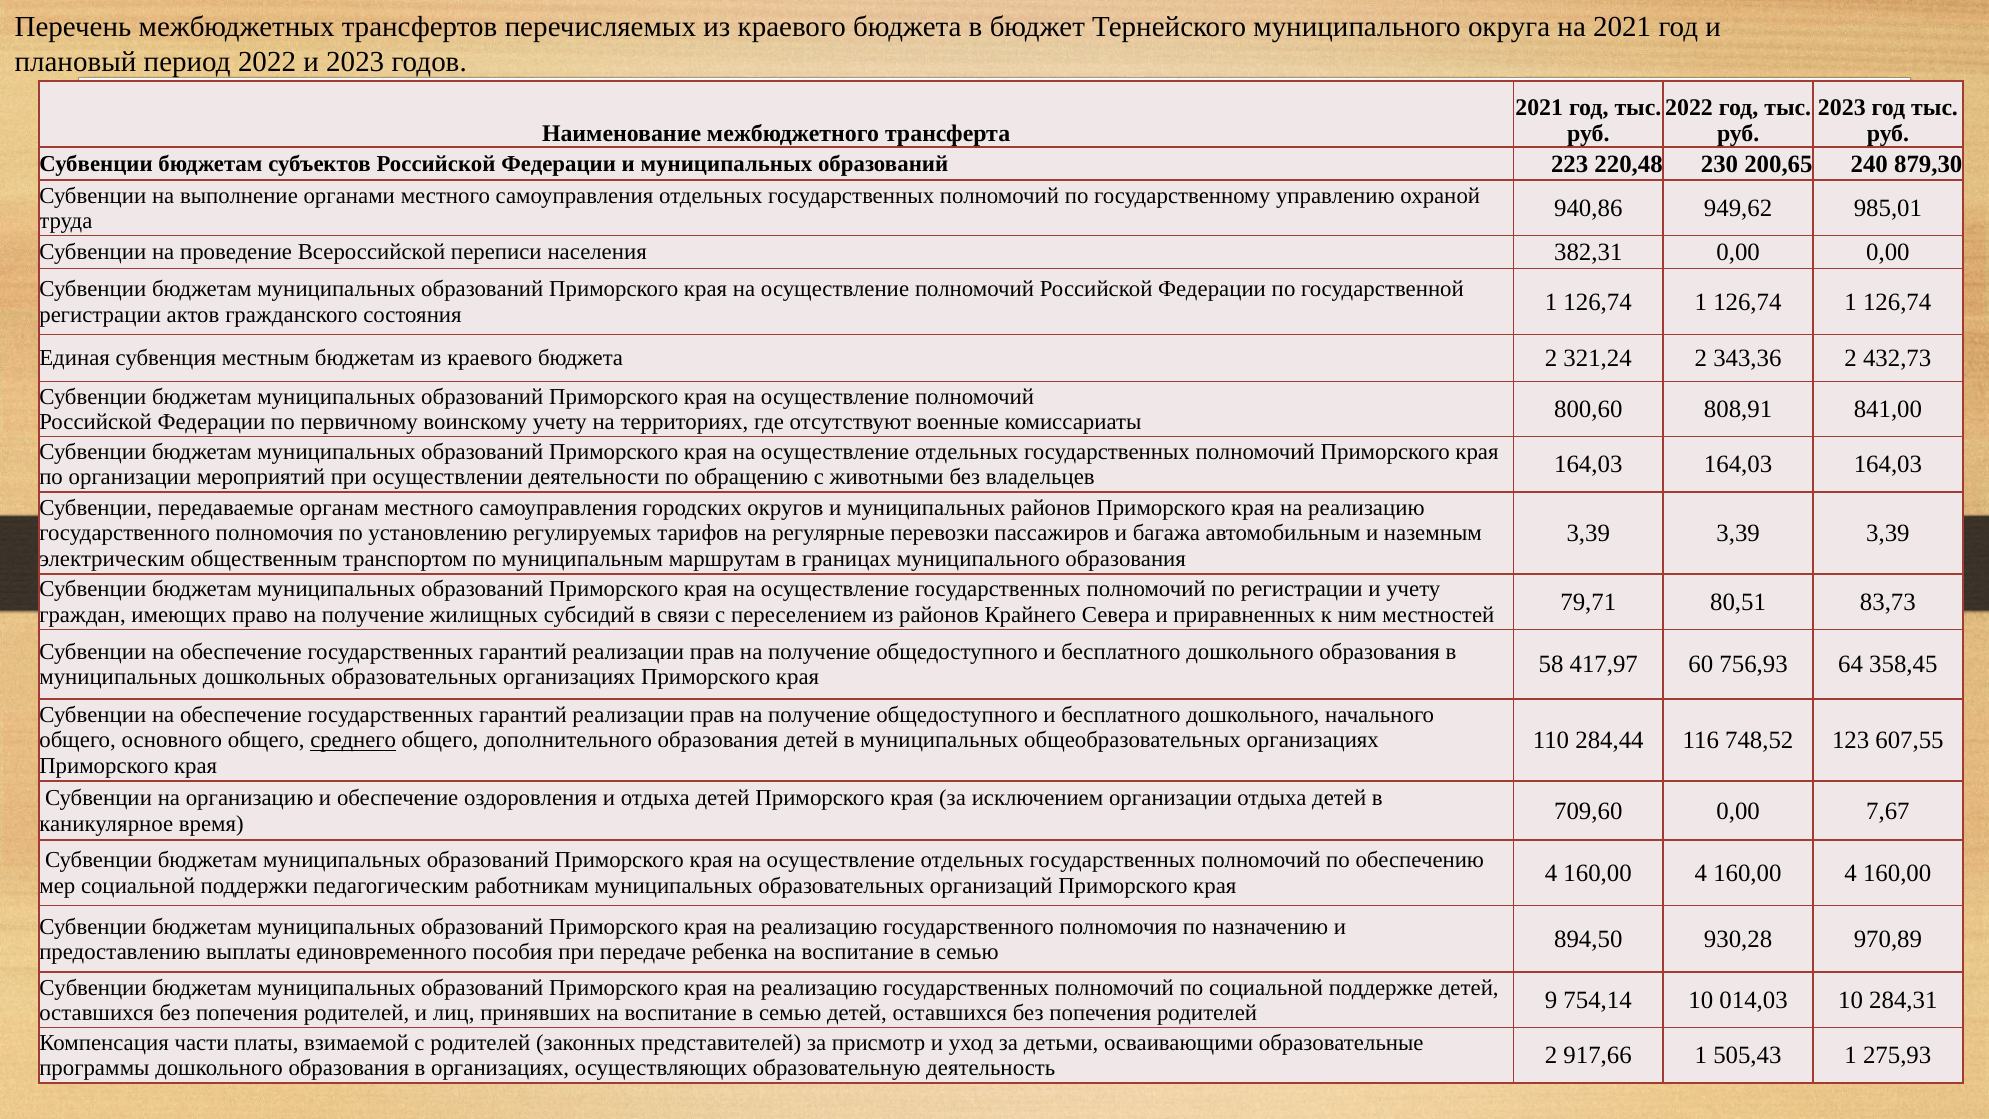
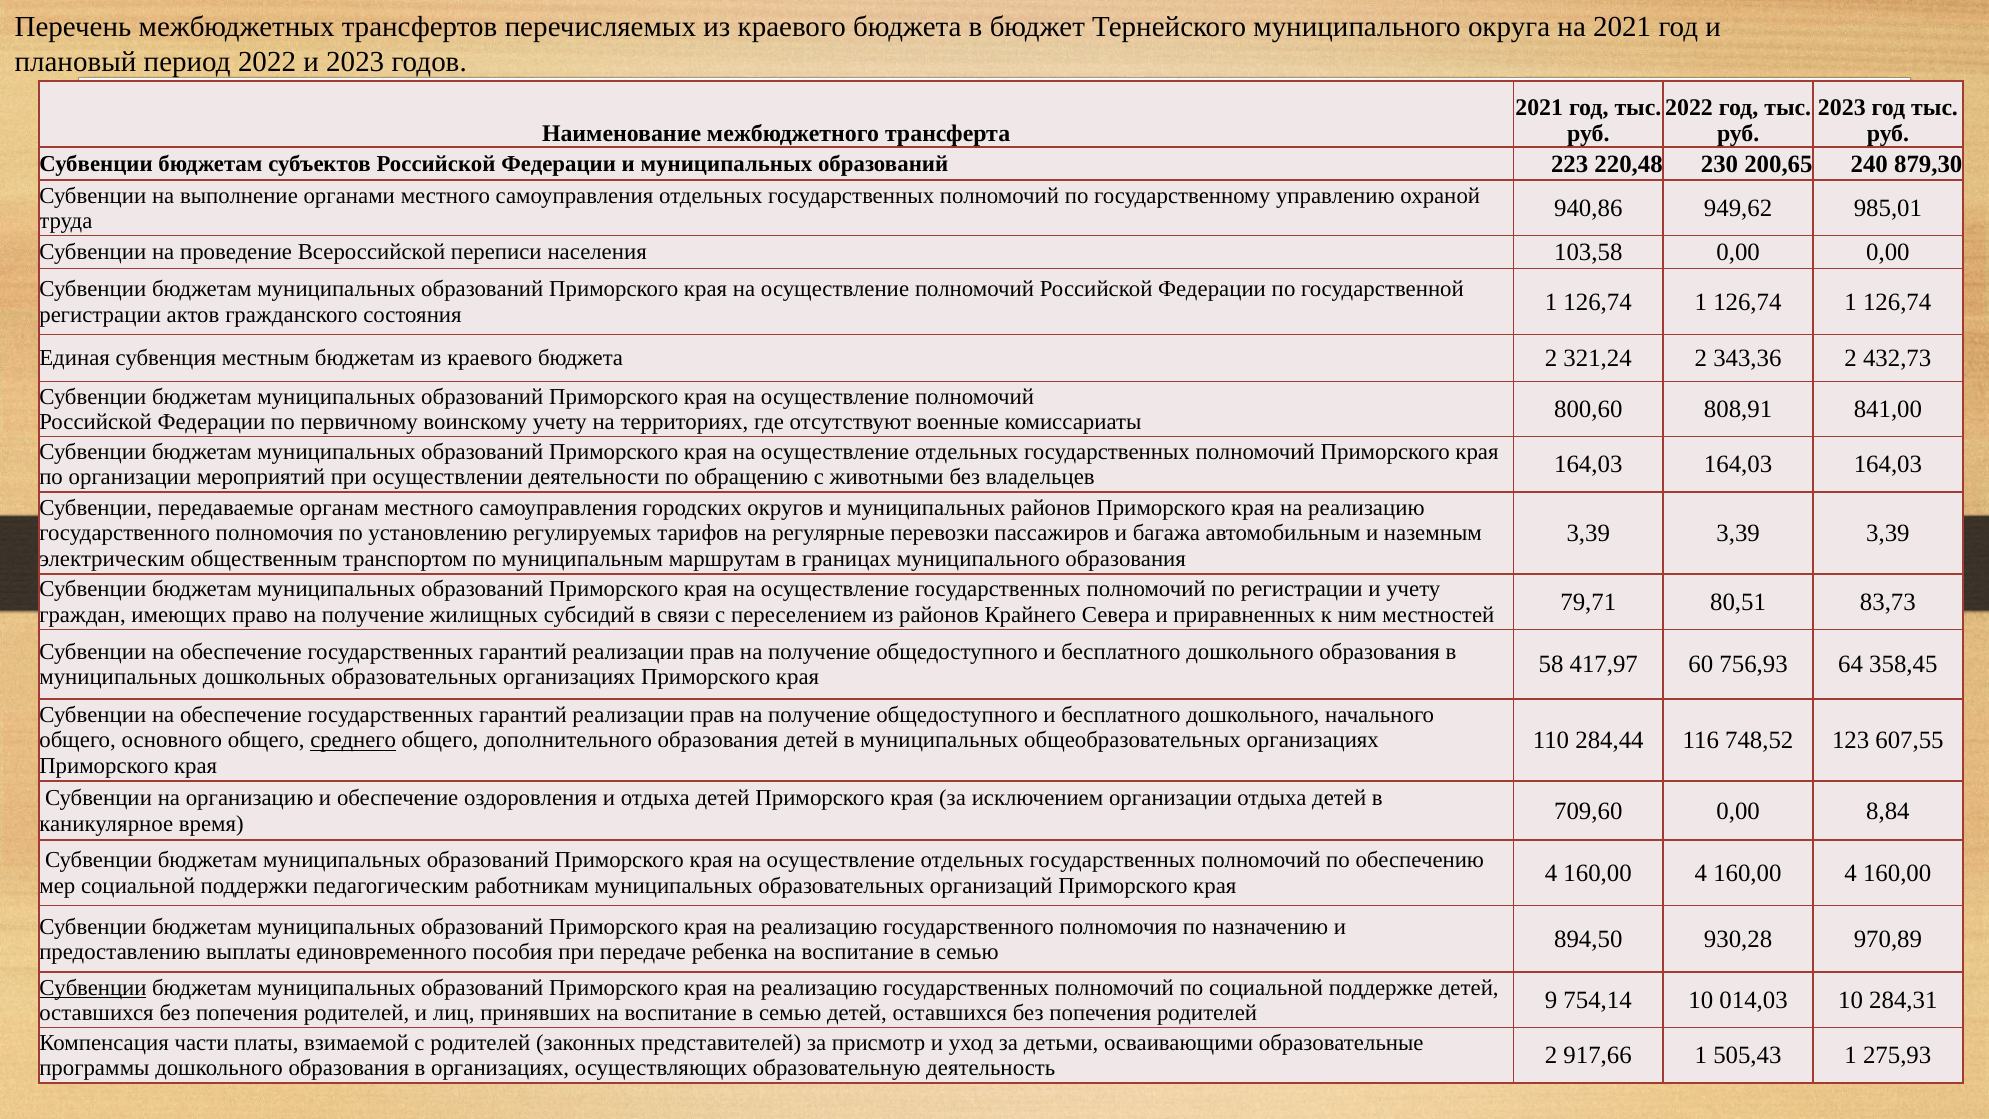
382,31: 382,31 -> 103,58 (1588, 252)
7,67: 7,67 -> 8,84 (1888, 811)
Субвенции underline: none -> present (93, 987)
